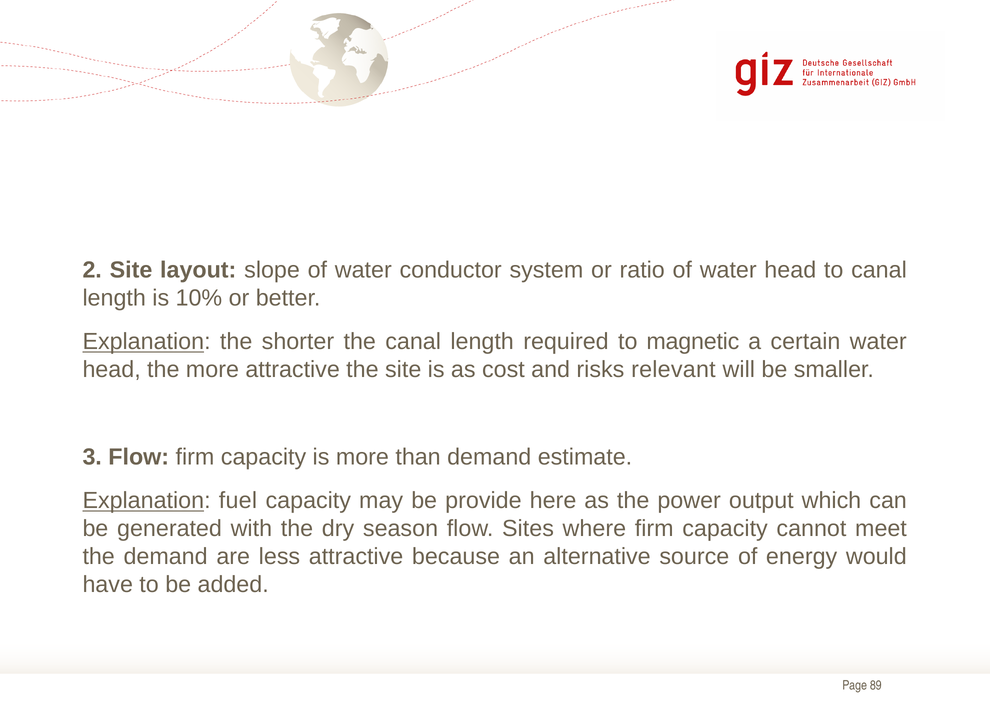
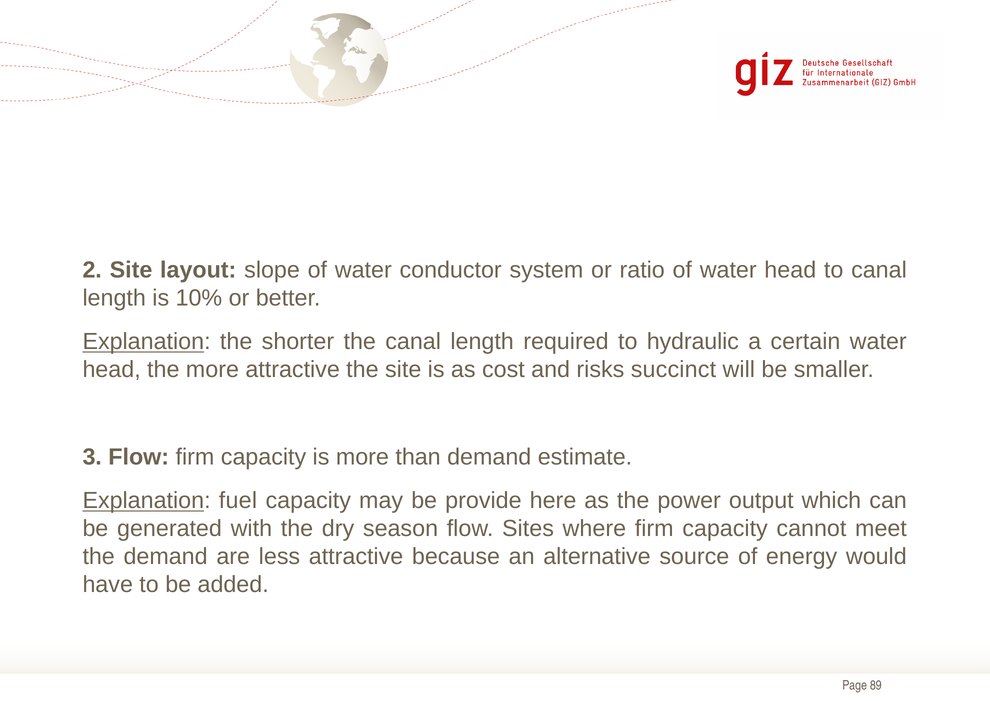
magnetic: magnetic -> hydraulic (693, 342)
relevant: relevant -> succinct (673, 370)
